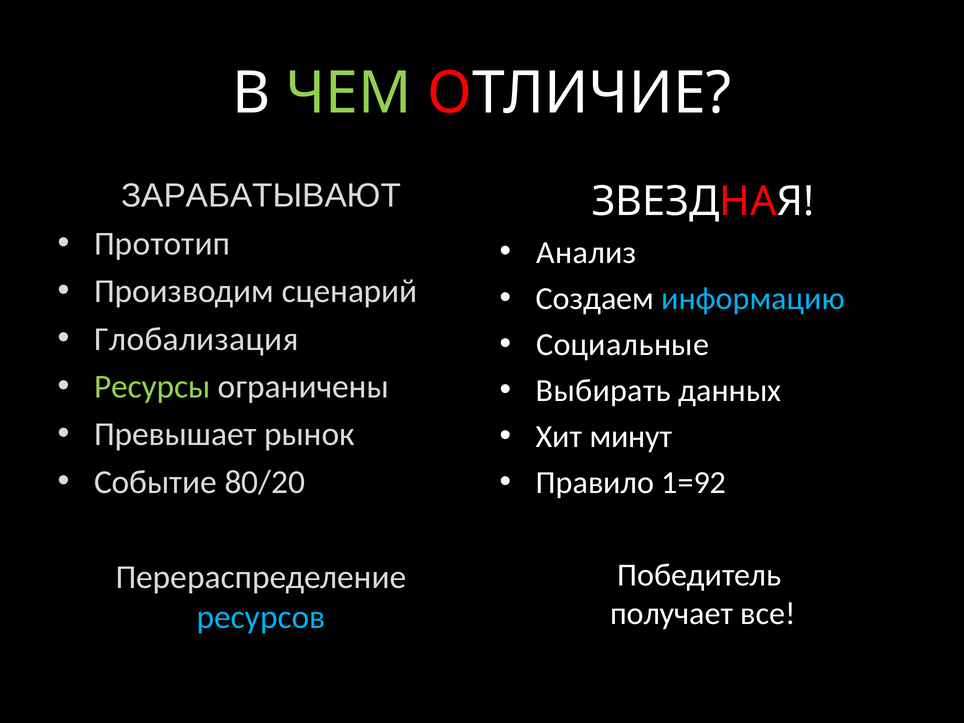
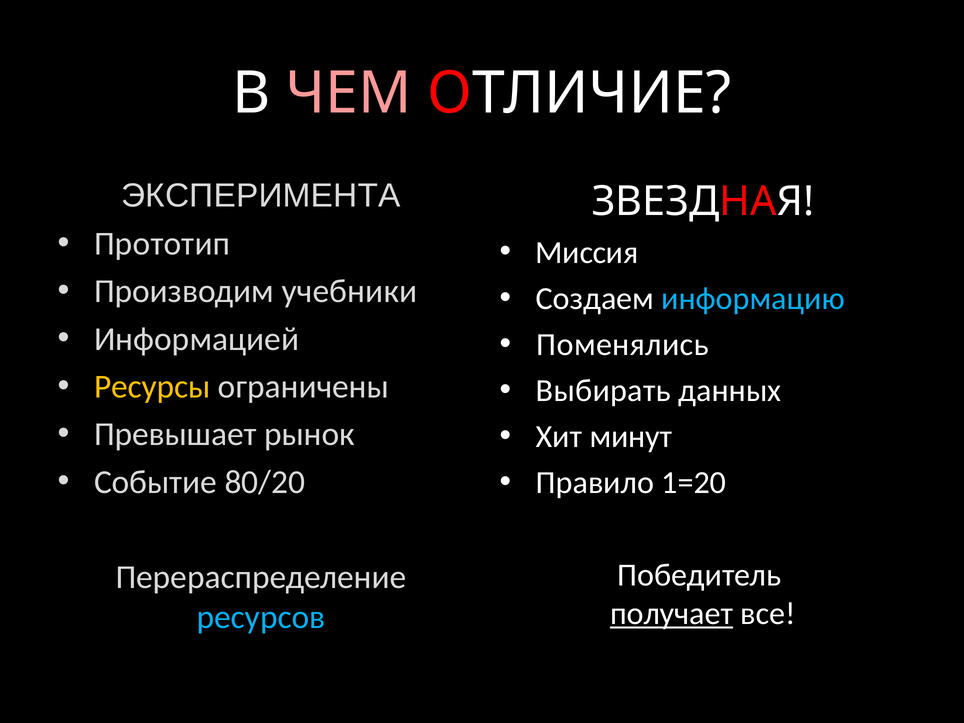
ЧЕМ colour: light green -> pink (349, 93)
ЗАРАБАТЫВАЮТ: ЗАРАБАТЫВАЮТ -> ЭКСПЕРИМЕНТА (261, 196)
Анализ: Анализ -> Миссия (587, 252)
сценарий: сценарий -> учебники (349, 291)
Глобализация: Глобализация -> Информацией (197, 339)
Социальные: Социальные -> Поменялись (623, 345)
Ресурсы colour: light green -> yellow (152, 387)
1=92: 1=92 -> 1=20 (694, 483)
получает underline: none -> present (672, 613)
